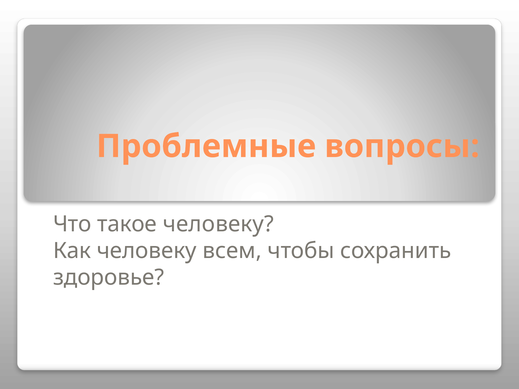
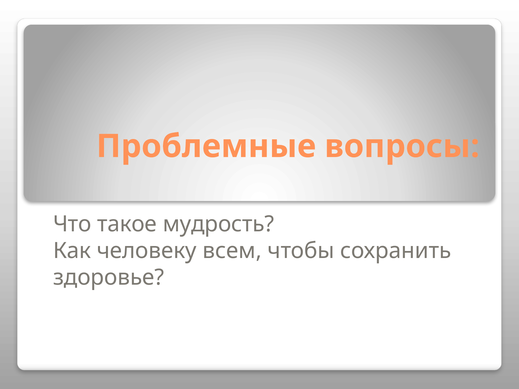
такое человеку: человеку -> мудрость (218, 224)
